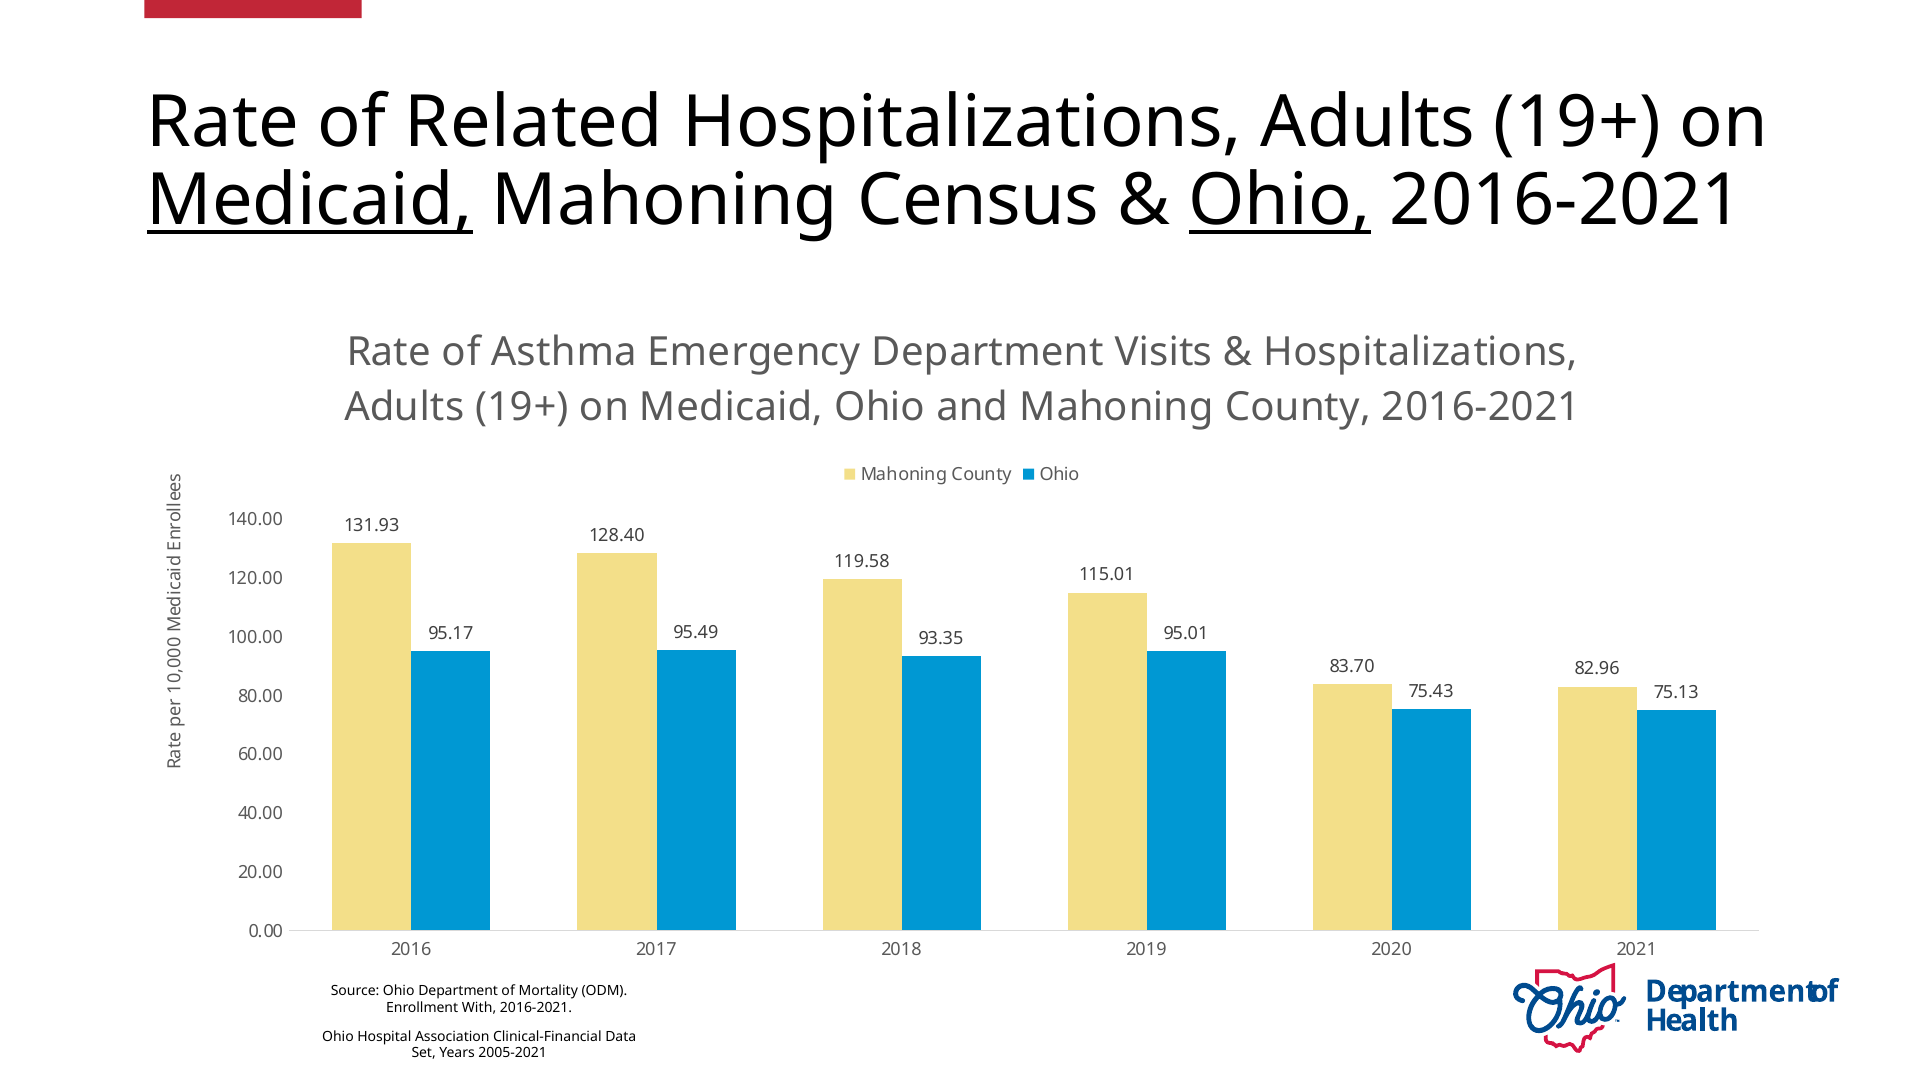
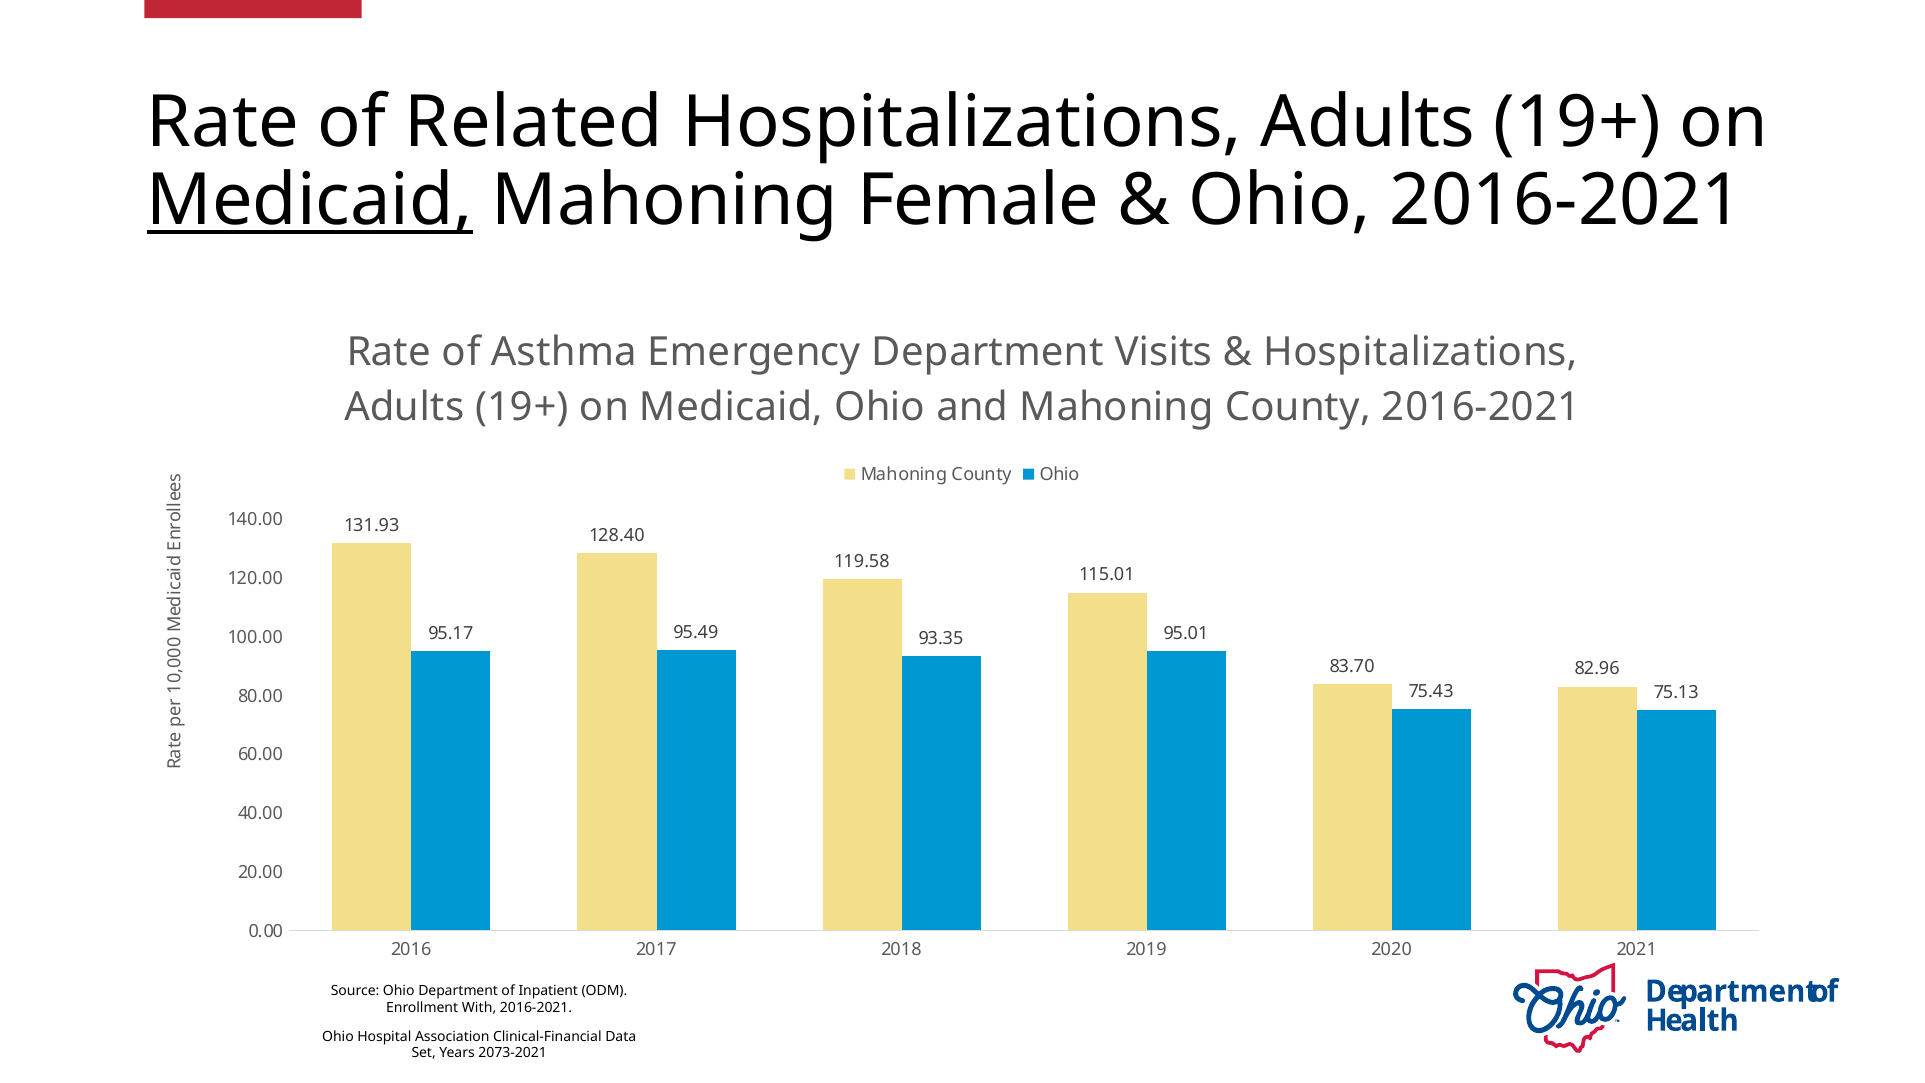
Census: Census -> Female (978, 201)
Ohio underline: present -> none (1280, 201)
Mortality: Mortality -> Inpatient (548, 991)
2005-2021: 2005-2021 -> 2073-2021 (513, 1053)
